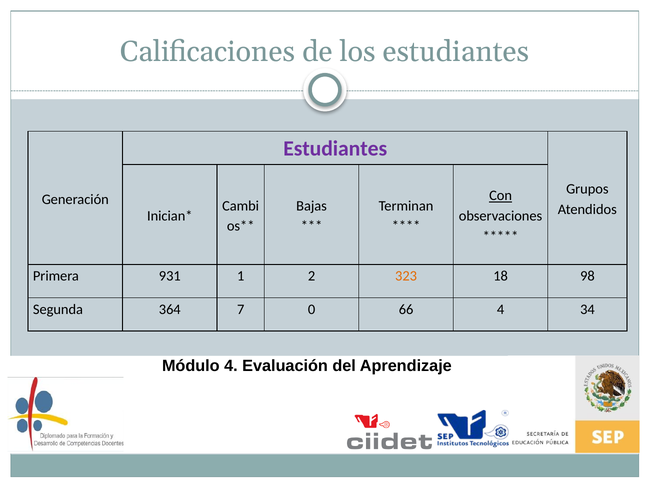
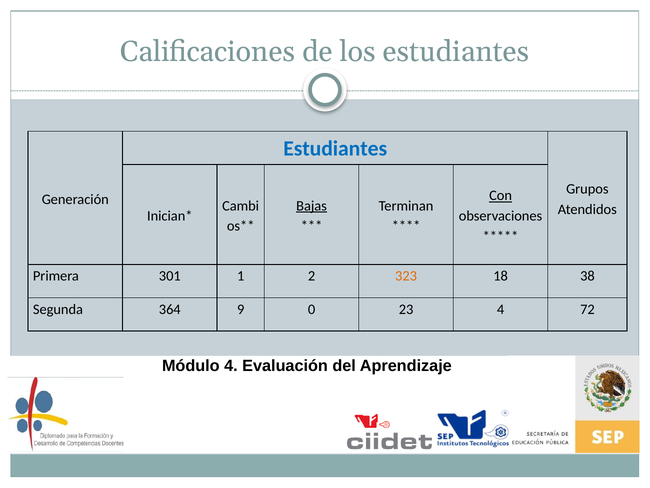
Estudiantes colour: purple -> blue (335, 149)
Bajas underline: none -> present (312, 206)
931: 931 -> 301 (170, 276)
98: 98 -> 38 (587, 276)
7: 7 -> 9 (241, 309)
66: 66 -> 23 (406, 309)
34: 34 -> 72 (587, 309)
